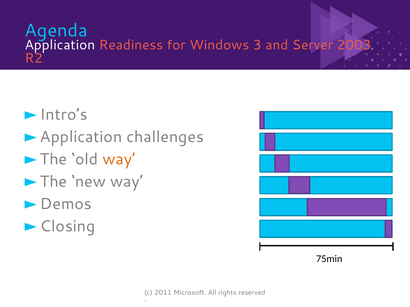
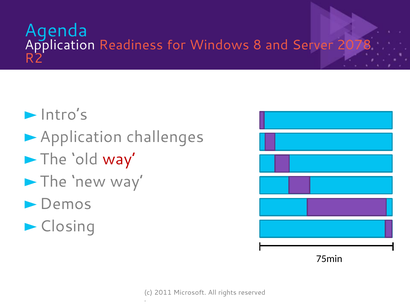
3: 3 -> 8 (257, 45)
2003: 2003 -> 2078 (354, 45)
way colour: orange -> red (119, 160)
